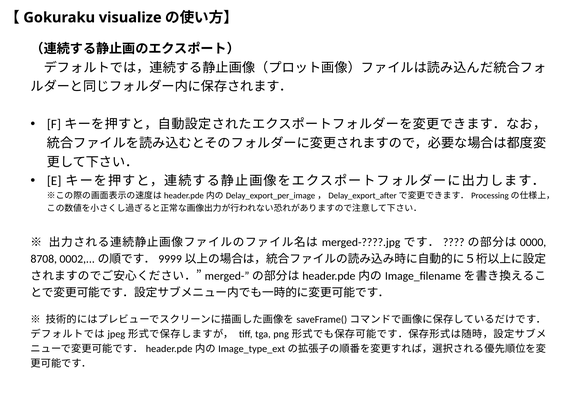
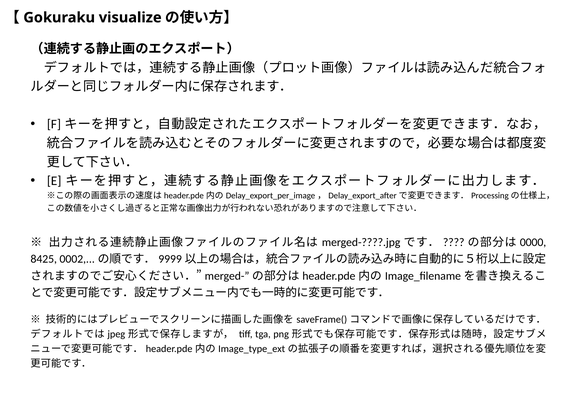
8708: 8708 -> 8425 (44, 259)
